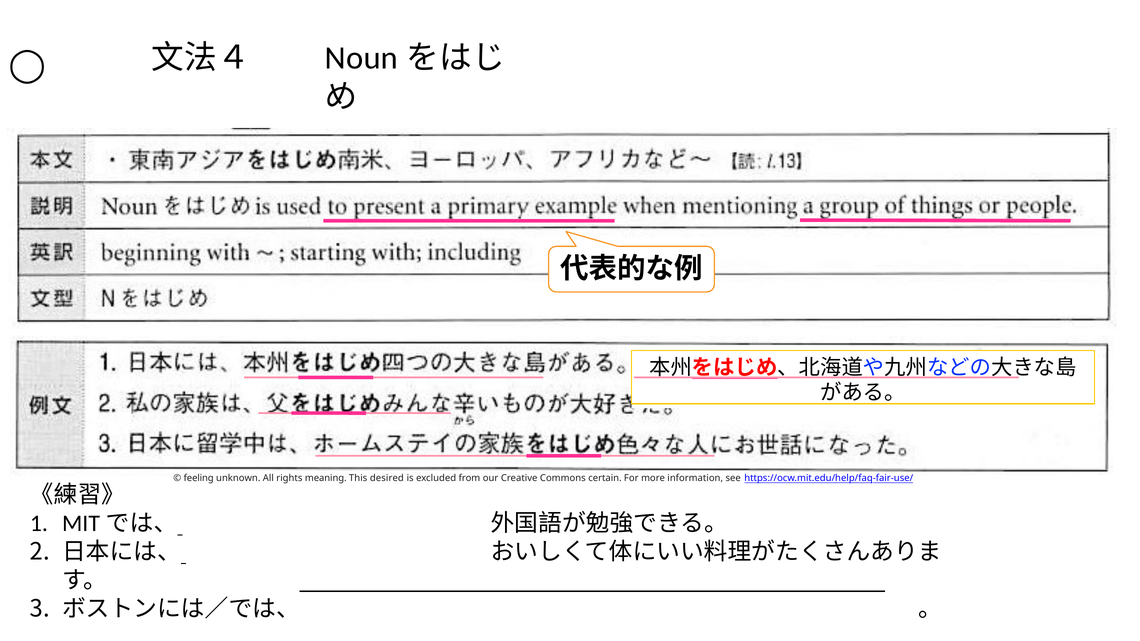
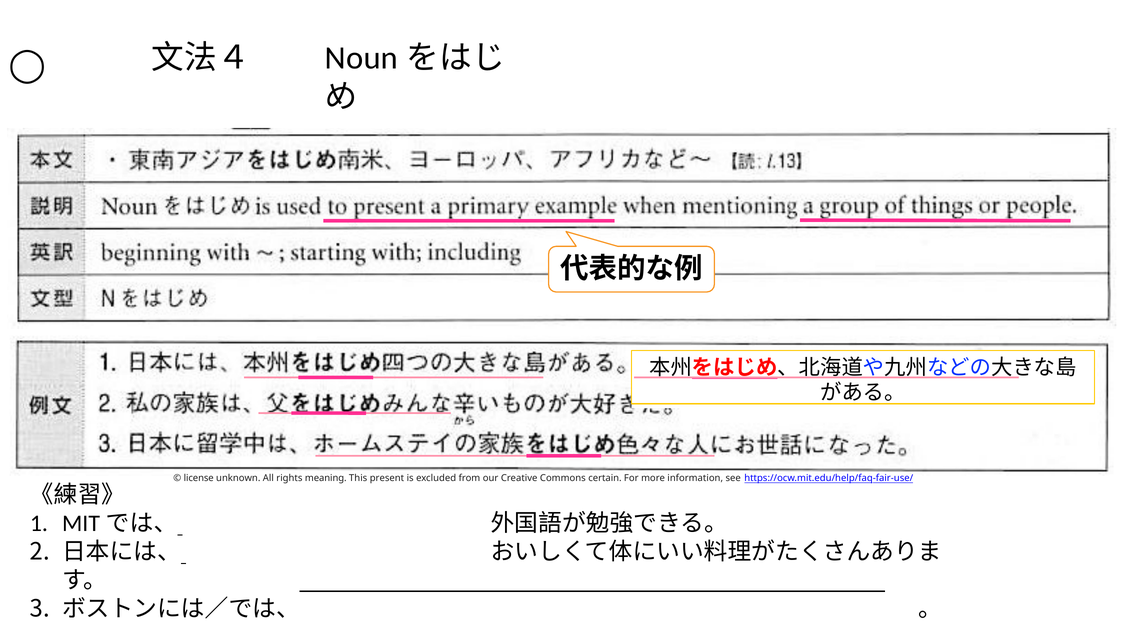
feeling: feeling -> license (199, 478)
desired: desired -> present (387, 478)
